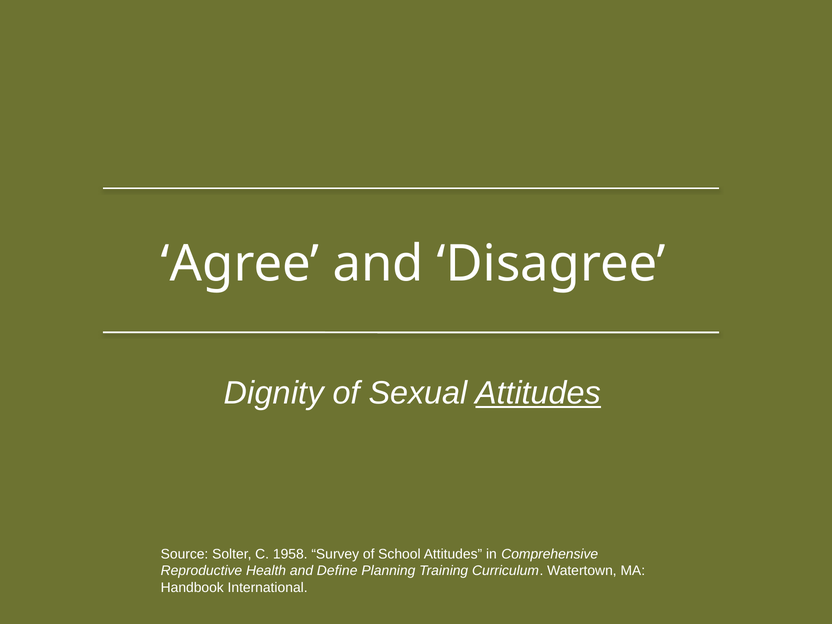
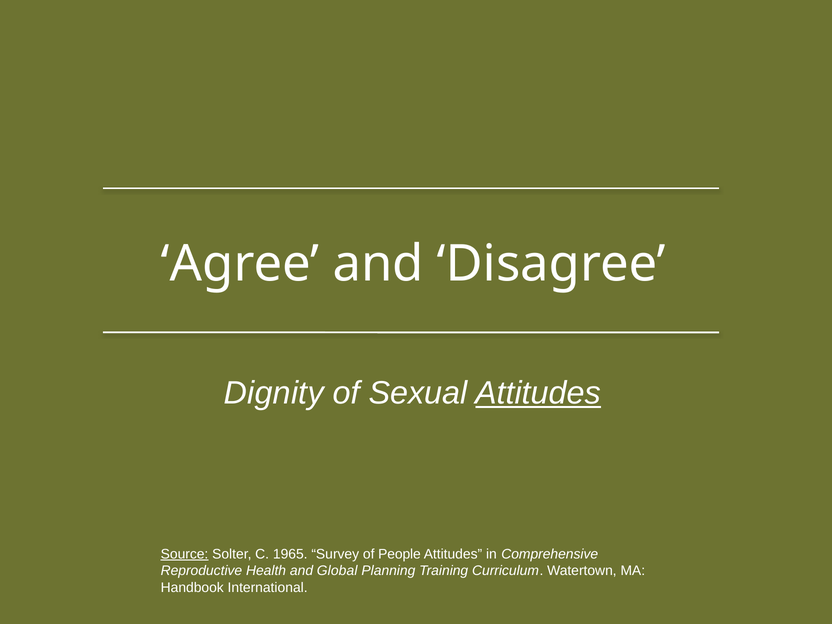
Source underline: none -> present (185, 554)
1958: 1958 -> 1965 (290, 554)
School: School -> People (399, 554)
Define: Define -> Global (337, 571)
